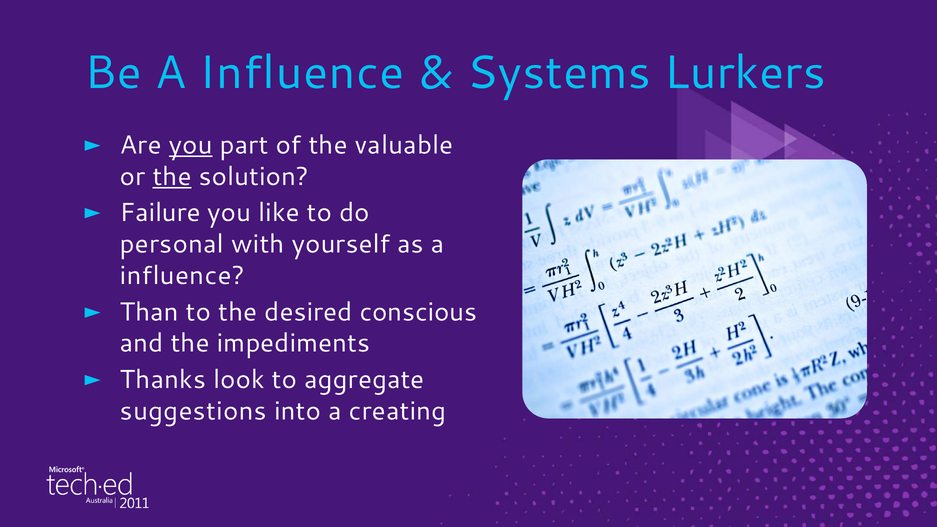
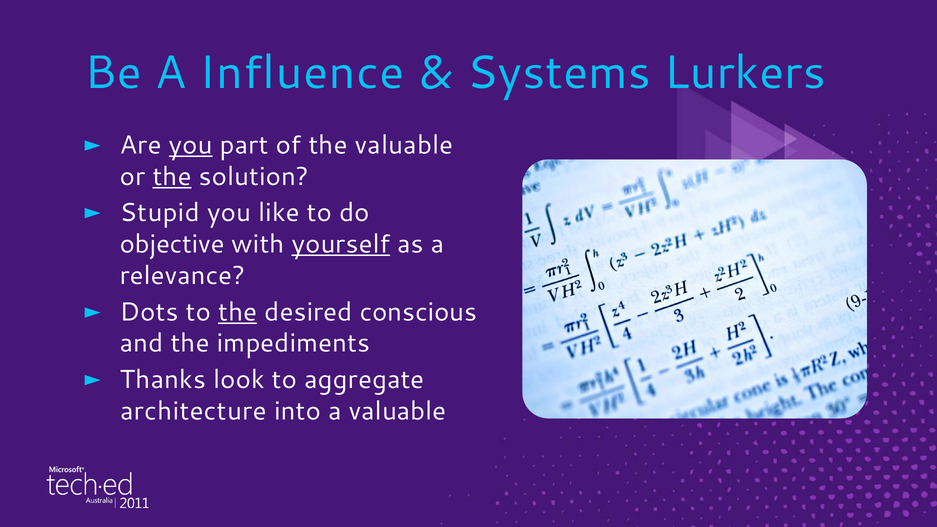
Failure: Failure -> Stupid (160, 213)
personal: personal -> objective (172, 244)
yourself underline: none -> present (341, 244)
influence: influence -> relevance (183, 275)
Than: Than -> Dots (149, 312)
the underline: none -> present (238, 312)
suggestions: suggestions -> architecture (193, 411)
a creating: creating -> valuable (398, 411)
